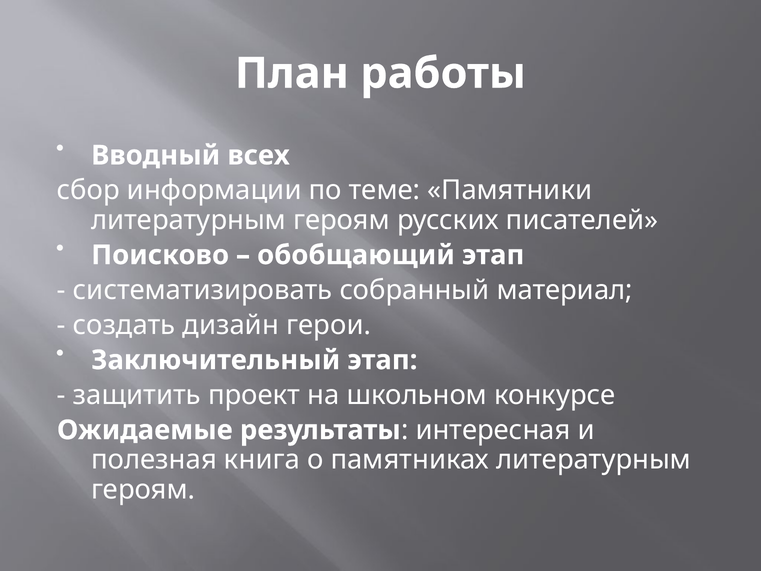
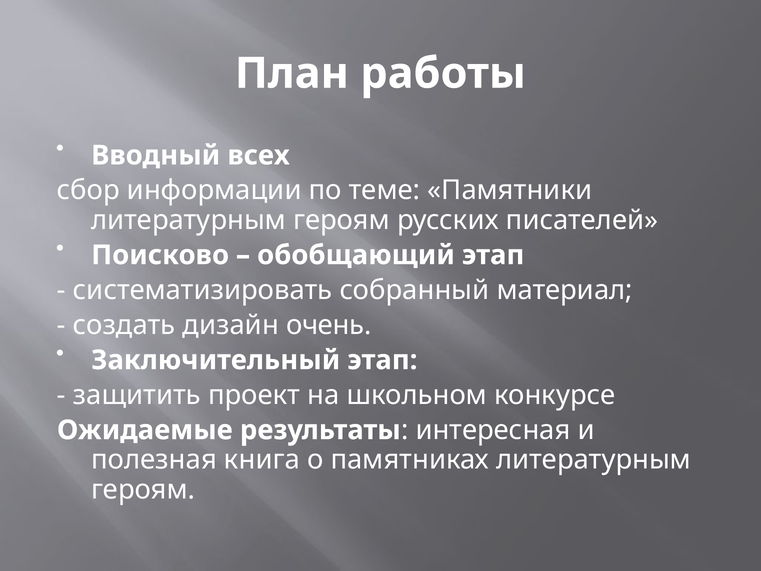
герои: герои -> очень (329, 325)
